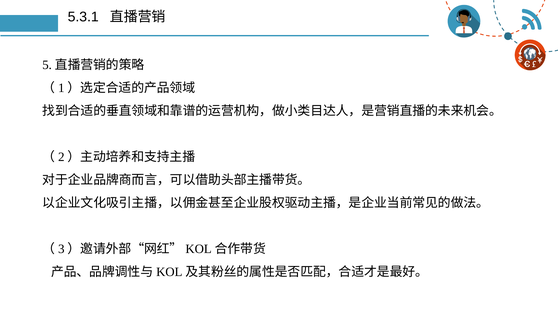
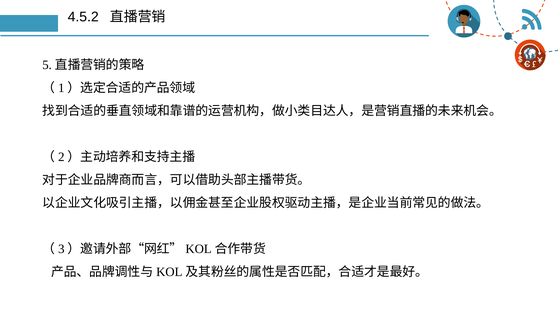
5.3.1: 5.3.1 -> 4.5.2 (83, 17)
